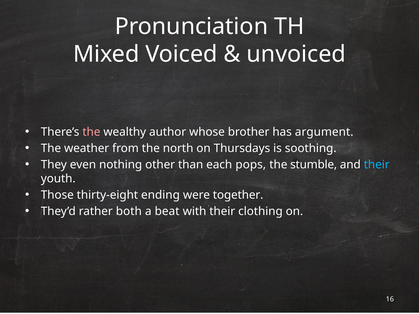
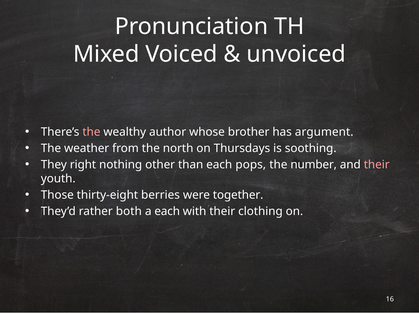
even: even -> right (83, 165)
stumble: stumble -> number (314, 165)
their colour: light blue -> pink (377, 165)
ending: ending -> berries (161, 195)
a beat: beat -> each (167, 211)
